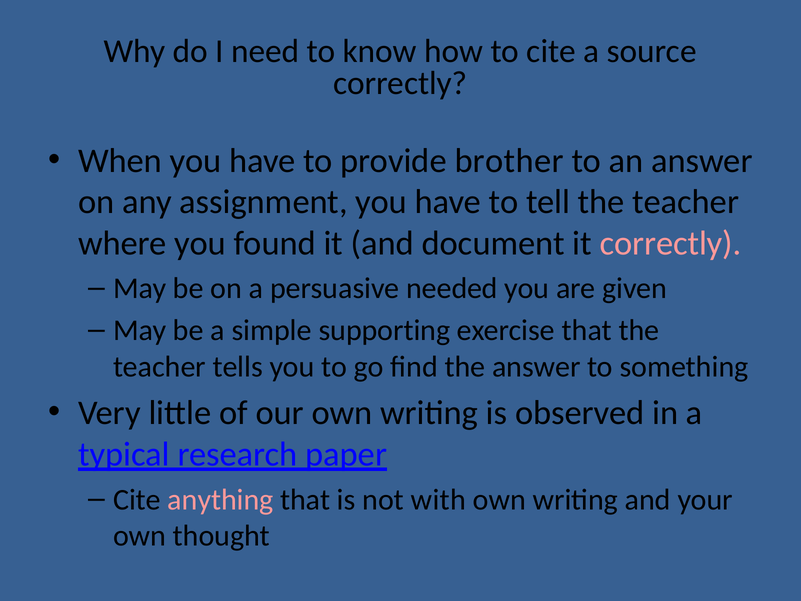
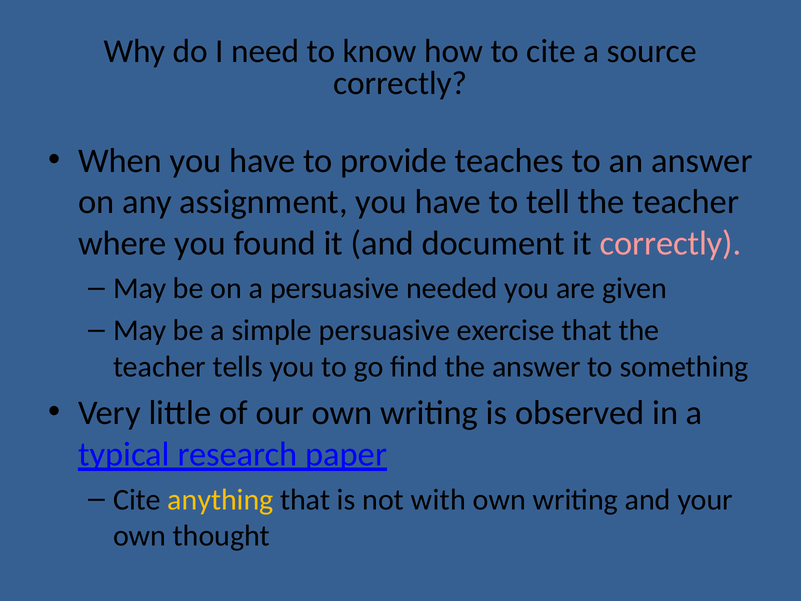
brother: brother -> teaches (509, 161)
simple supporting: supporting -> persuasive (384, 330)
anything colour: pink -> yellow (220, 499)
